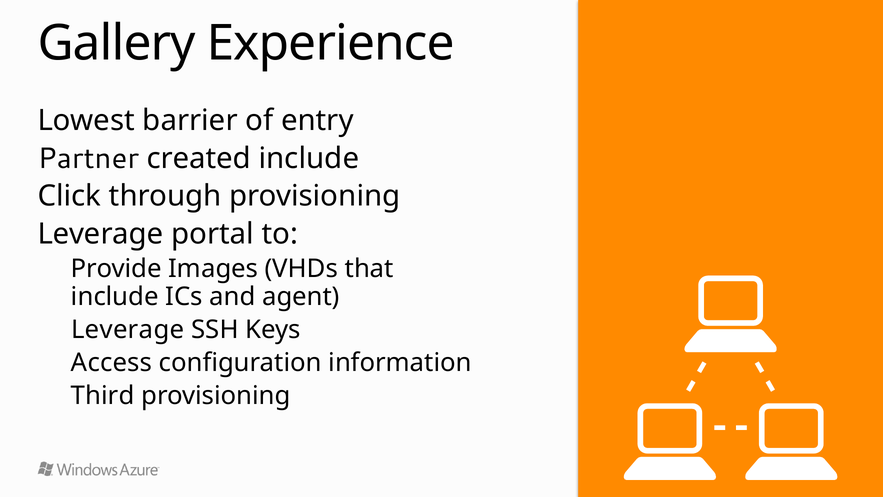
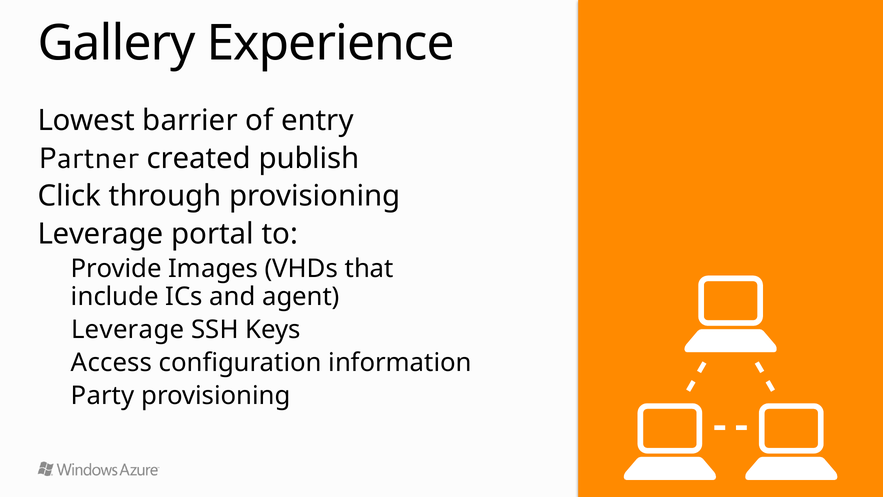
created include: include -> publish (309, 158)
Third: Third -> Party (103, 396)
